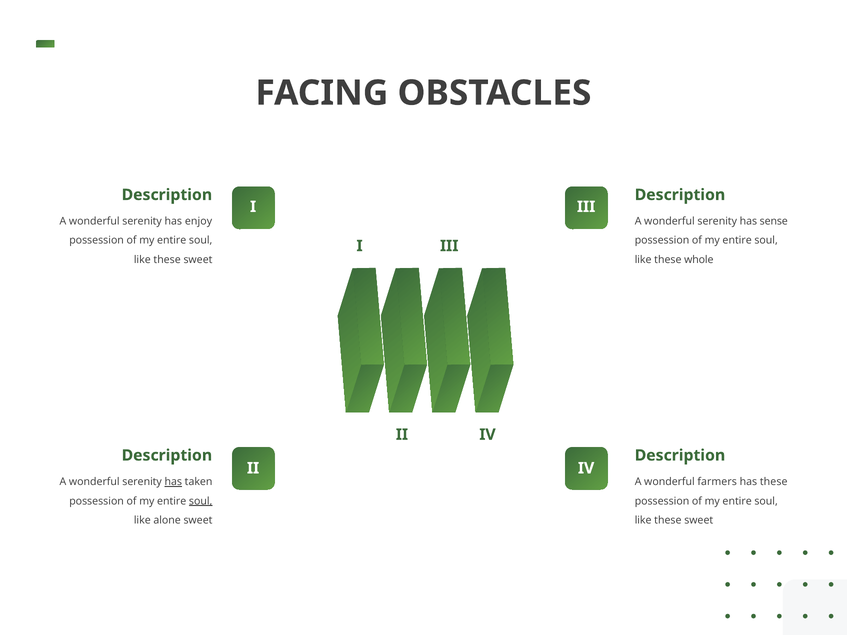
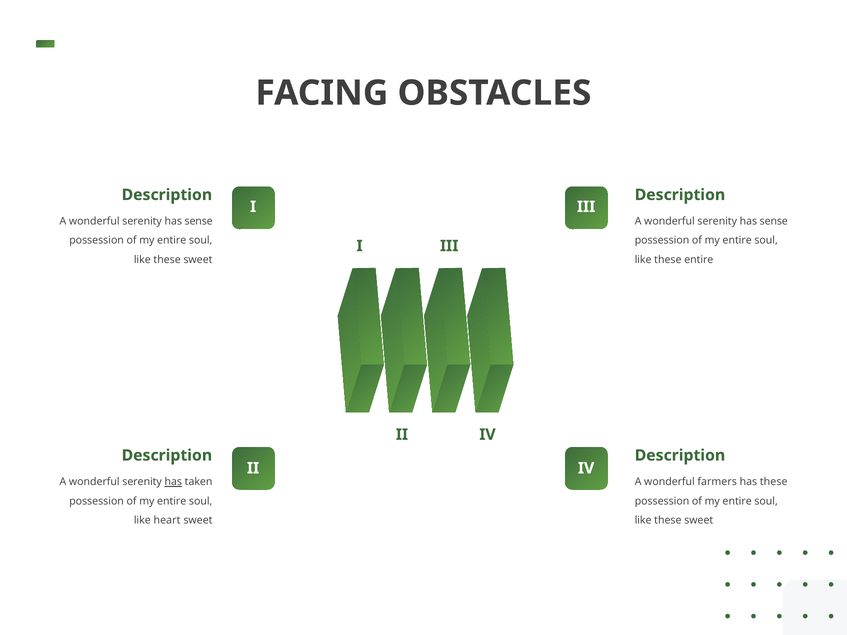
enjoy: enjoy -> sense (199, 221)
these whole: whole -> entire (699, 260)
soul underline: present -> none (201, 501)
alone: alone -> heart (167, 520)
